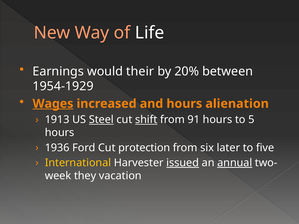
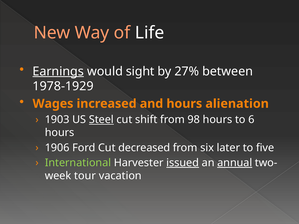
Earnings underline: none -> present (58, 71)
their: their -> sight (140, 71)
20%: 20% -> 27% (187, 71)
1954-1929: 1954-1929 -> 1978-1929 (63, 86)
Wages underline: present -> none (53, 104)
1913: 1913 -> 1903 (57, 120)
shift underline: present -> none (146, 120)
91: 91 -> 98 (194, 120)
5: 5 -> 6 (251, 120)
1936: 1936 -> 1906 (57, 148)
protection: protection -> decreased (144, 148)
International colour: yellow -> light green (78, 163)
they: they -> tour (85, 176)
